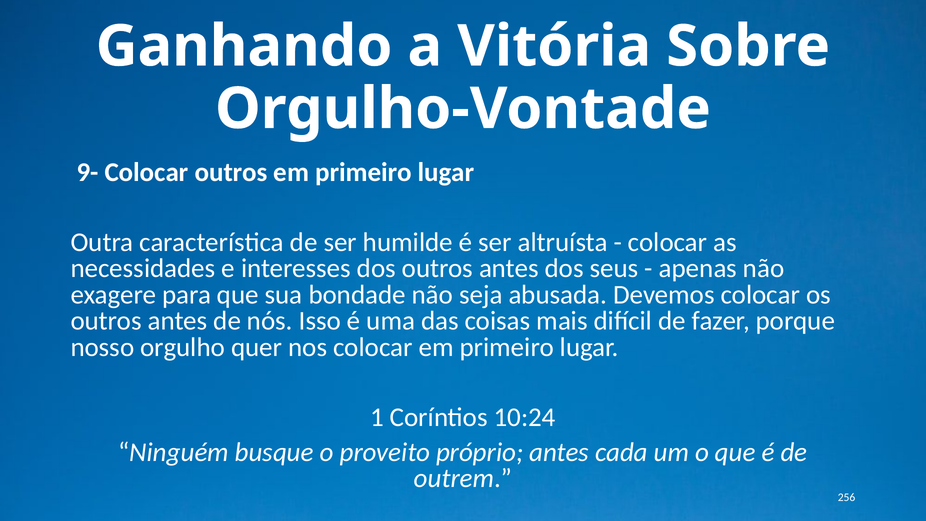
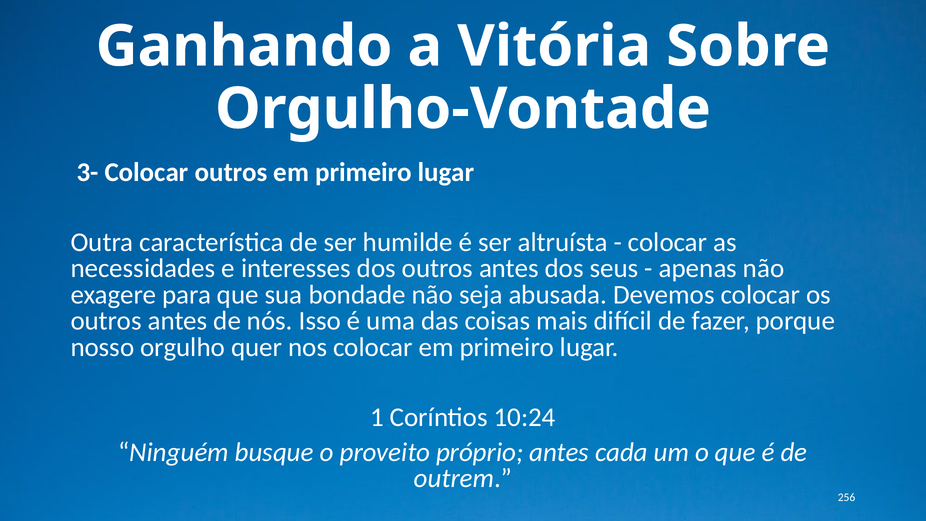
9-: 9- -> 3- (88, 172)
